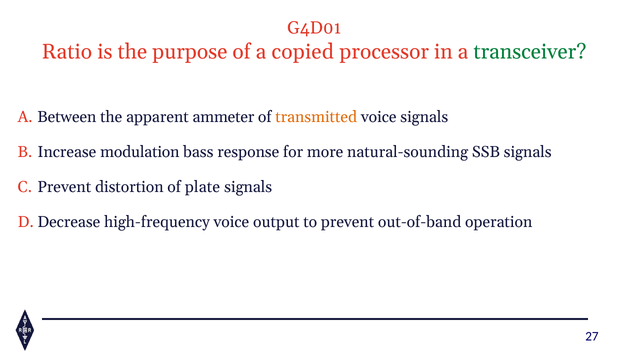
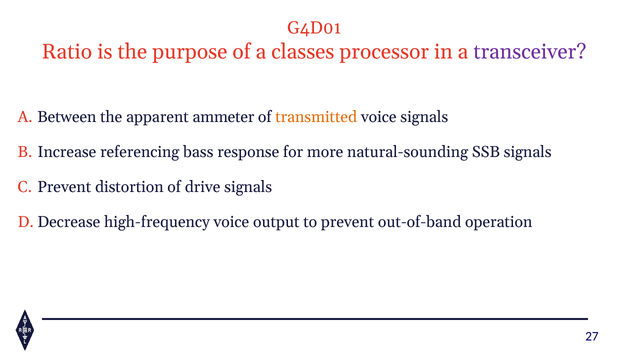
copied: copied -> classes (303, 52)
transceiver colour: green -> purple (530, 52)
modulation: modulation -> referencing (140, 152)
plate: plate -> drive (203, 187)
